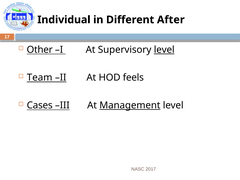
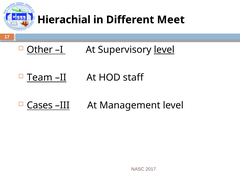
Individual: Individual -> Hierachial (64, 20)
After: After -> Meet (171, 20)
feels: feels -> staff (133, 78)
Management underline: present -> none (130, 105)
